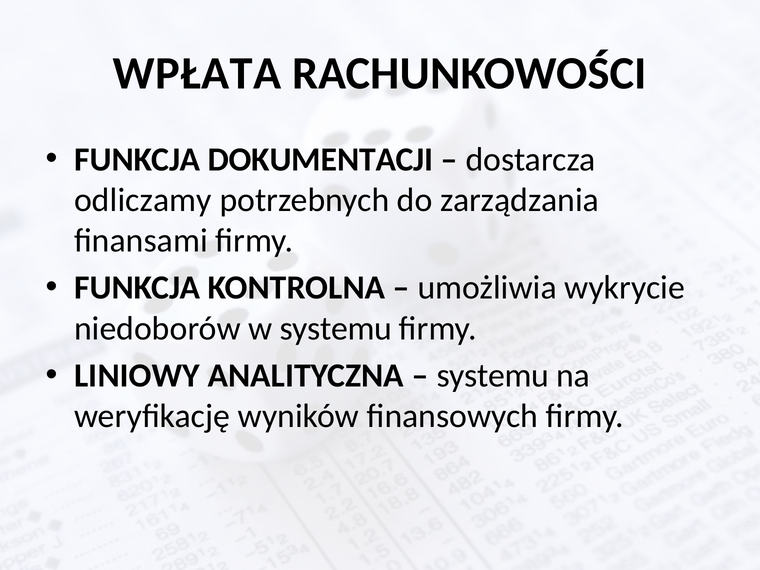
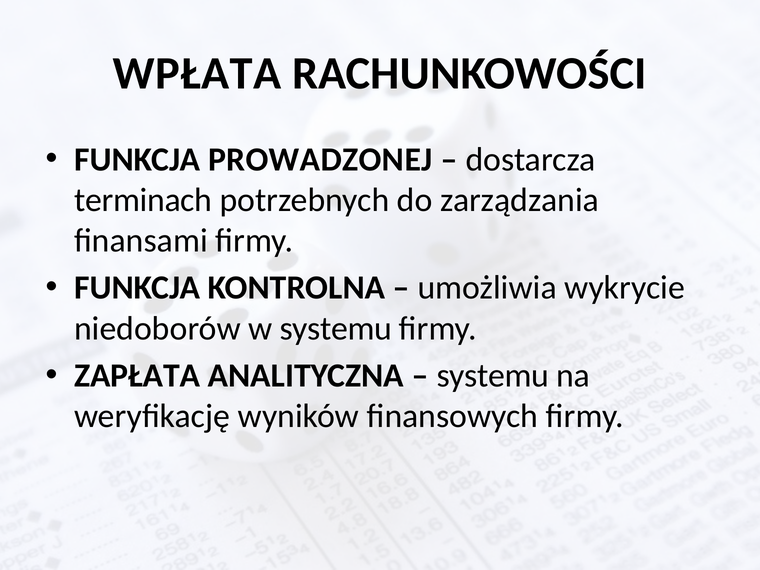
DOKUMENTACJI: DOKUMENTACJI -> PROWADZONEJ (320, 159)
odliczamy: odliczamy -> terminach (143, 200)
LINIOWY: LINIOWY -> ZAPŁATA (137, 376)
